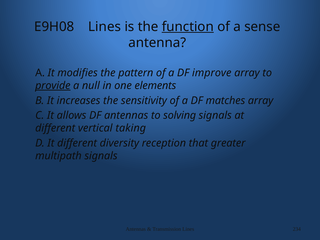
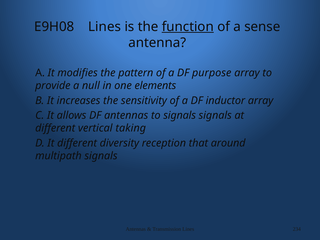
improve: improve -> purpose (212, 73)
provide underline: present -> none (53, 86)
matches: matches -> inductor (225, 100)
to solving: solving -> signals (180, 115)
greater: greater -> around (228, 143)
